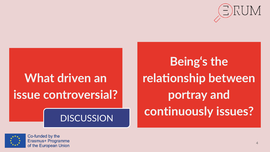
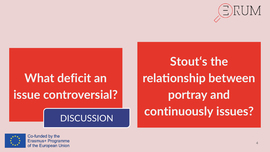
Being‘s: Being‘s -> Stout‘s (189, 62)
driven: driven -> deficit (74, 78)
